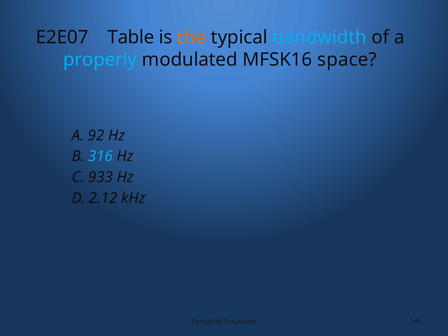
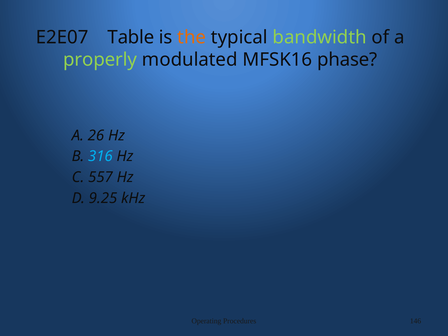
bandwidth colour: light blue -> light green (320, 37)
properly colour: light blue -> light green (100, 60)
space: space -> phase (347, 60)
92: 92 -> 26 (96, 135)
933: 933 -> 557 (100, 177)
2.12: 2.12 -> 9.25 (103, 198)
